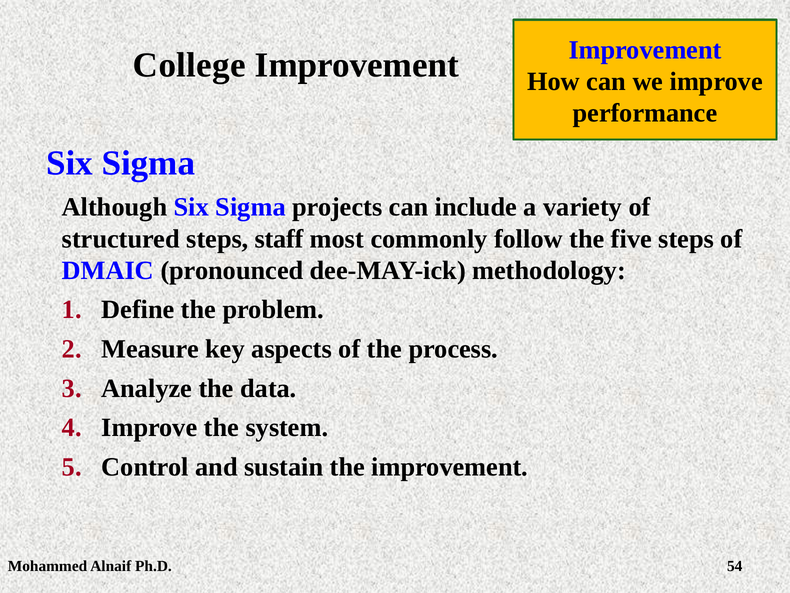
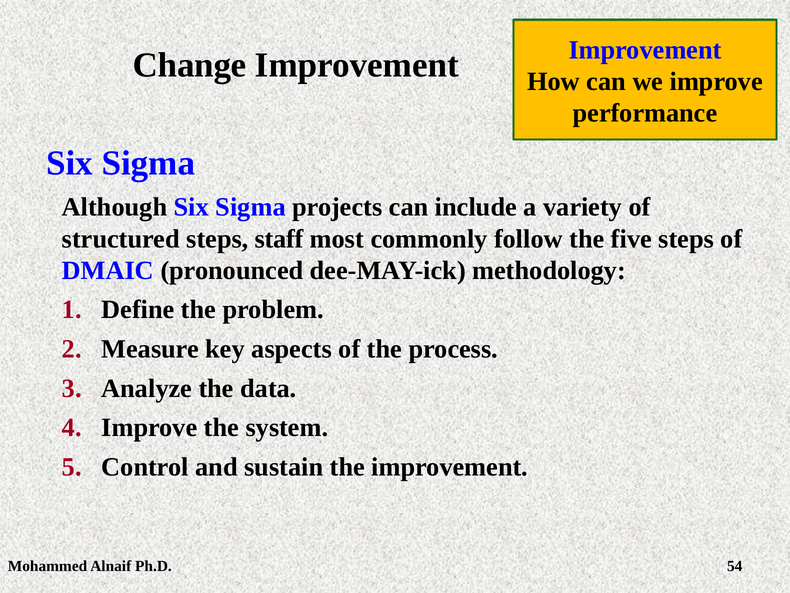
College: College -> Change (190, 65)
